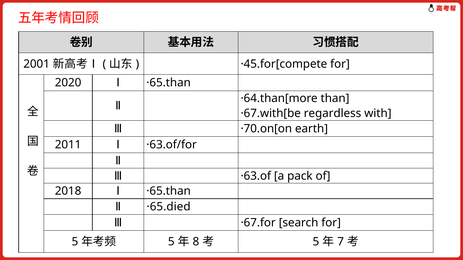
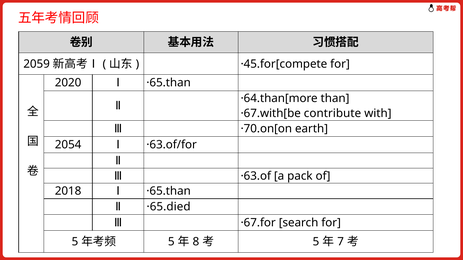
2001: 2001 -> 2059 (37, 64)
regardless: regardless -> contribute (332, 113)
2011: 2011 -> 2054 (68, 145)
